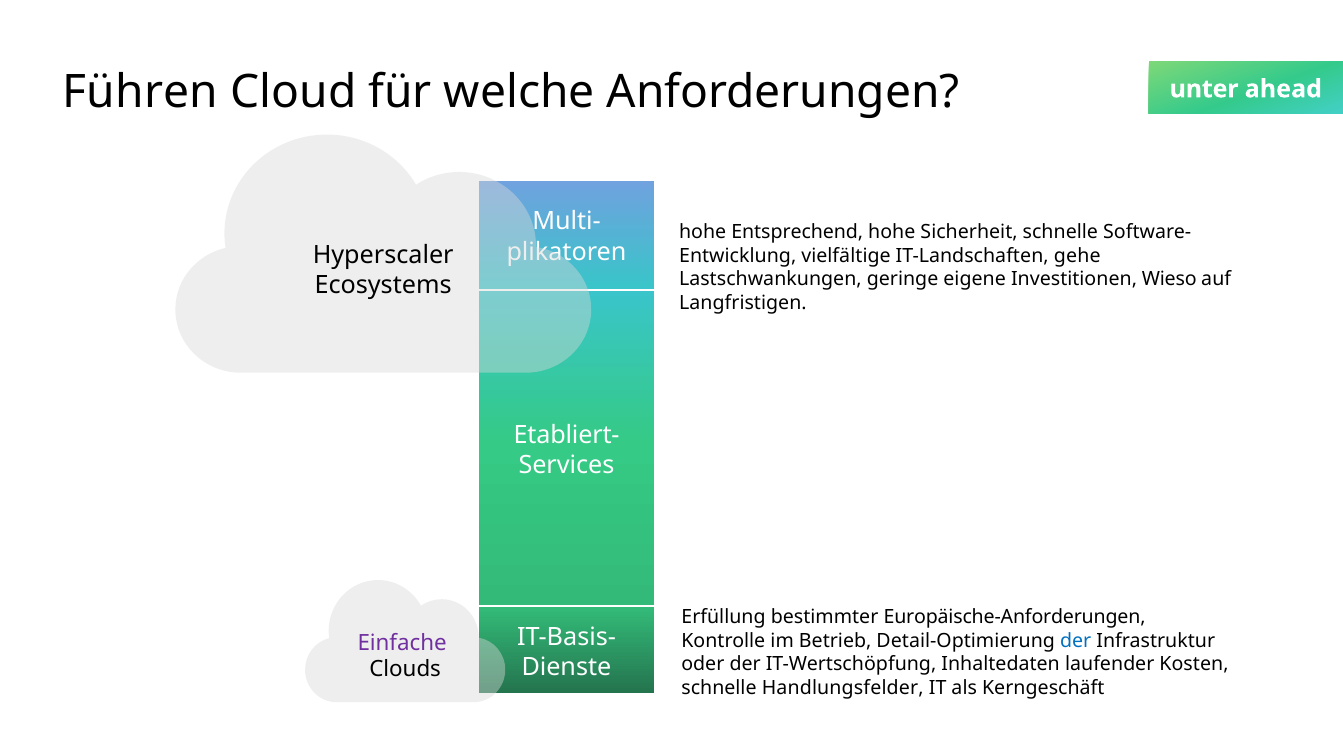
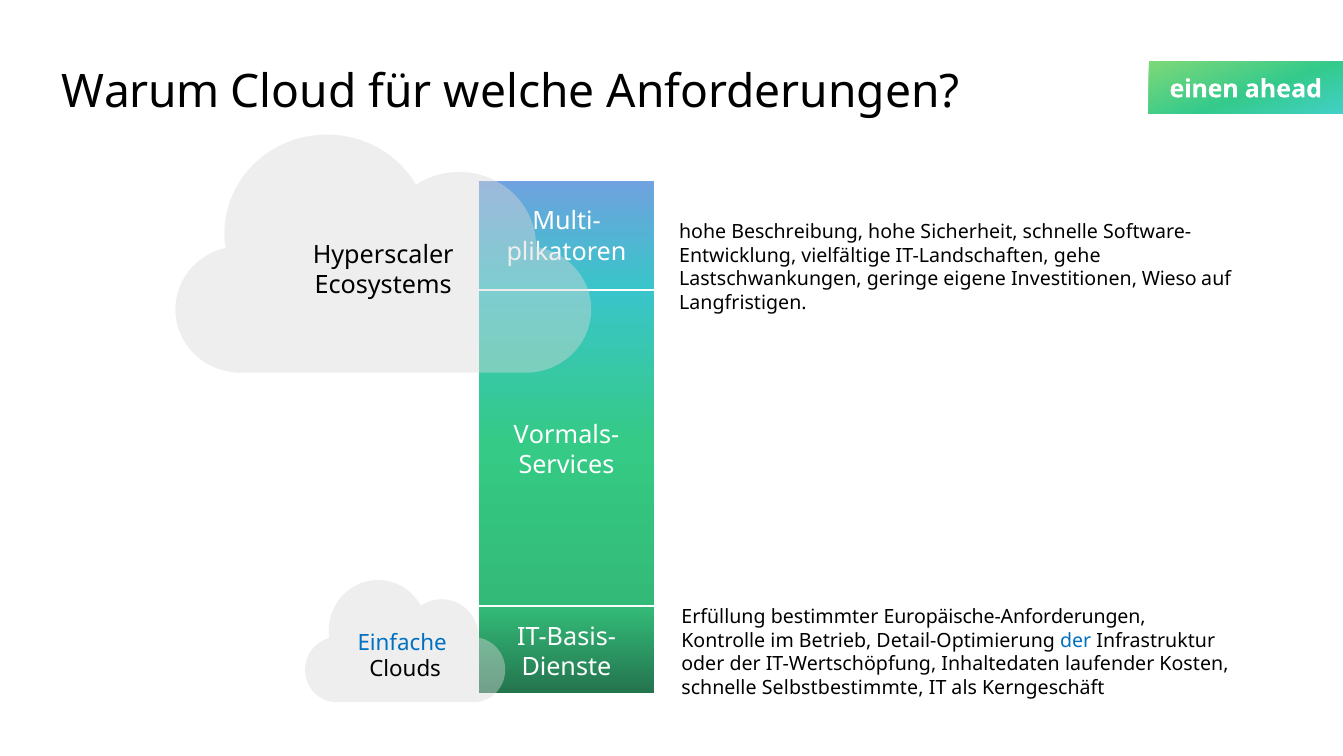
Führen: Führen -> Warum (141, 92)
unter: unter -> einen (1204, 89)
Entsprechend: Entsprechend -> Beschreibung (797, 232)
Etabliert-: Etabliert- -> Vormals- (566, 434)
Einfache colour: purple -> blue (402, 642)
Handlungsfelder: Handlungsfelder -> Selbstbestimmte (843, 687)
